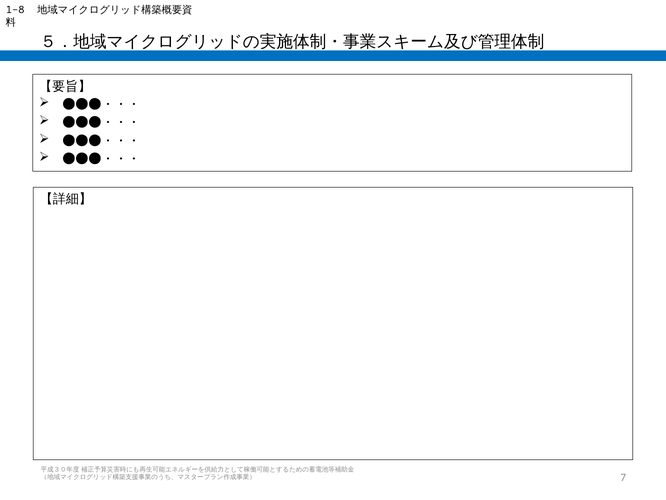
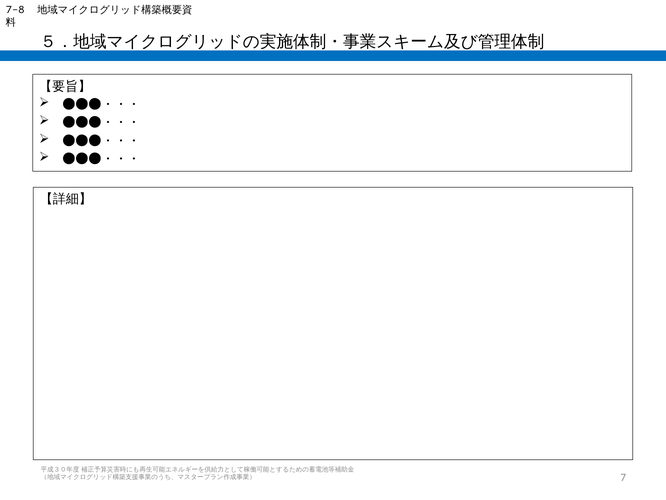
1-8: 1-8 -> 7-8 (15, 10)
